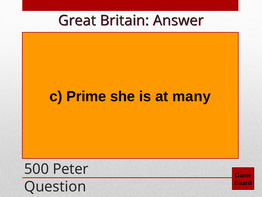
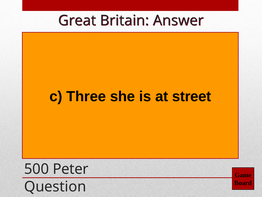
Prime: Prime -> Three (86, 96)
many: many -> street (192, 96)
